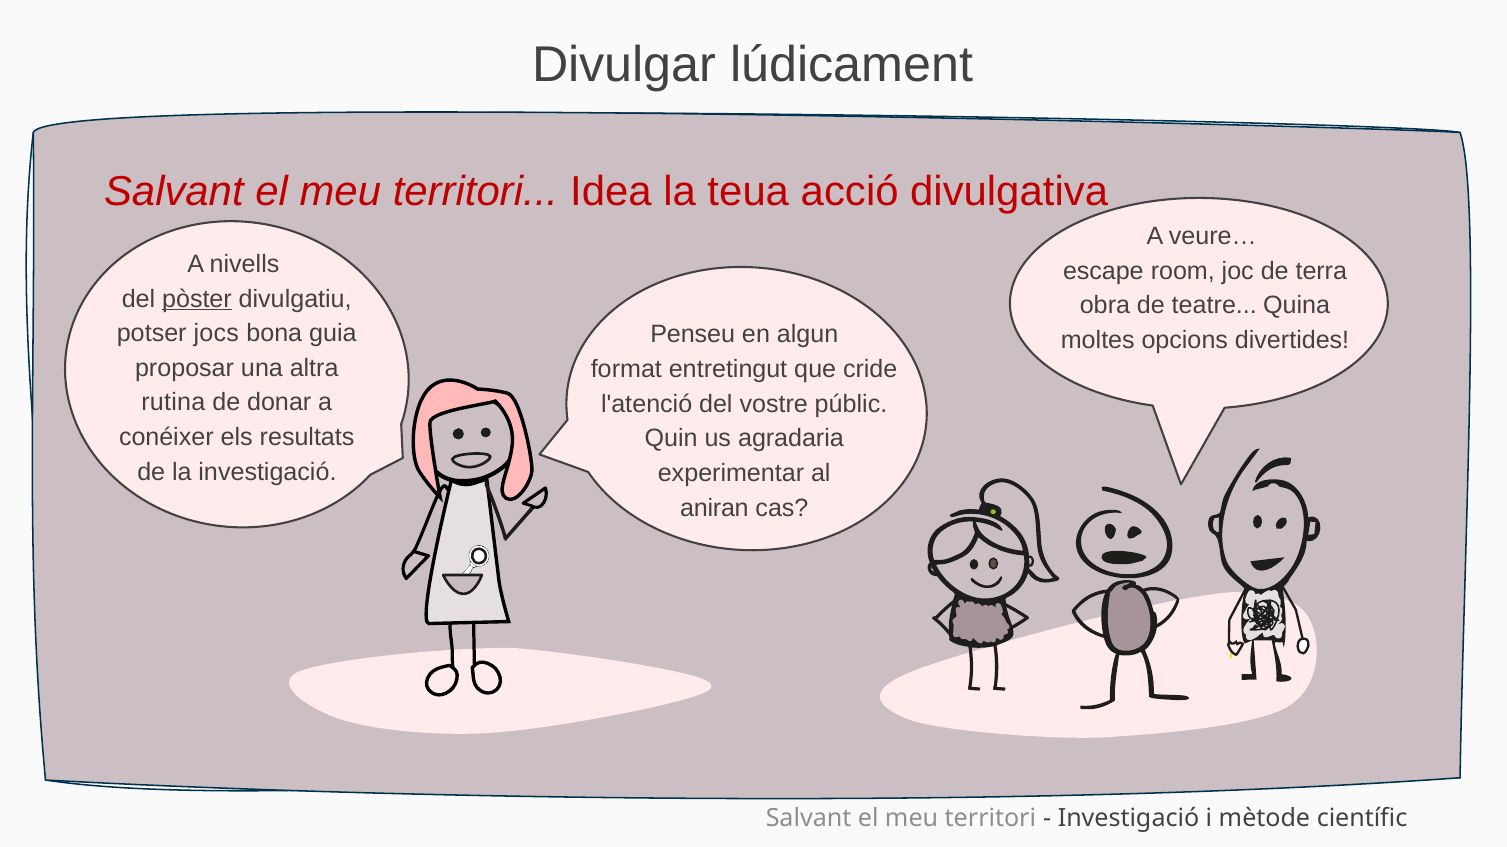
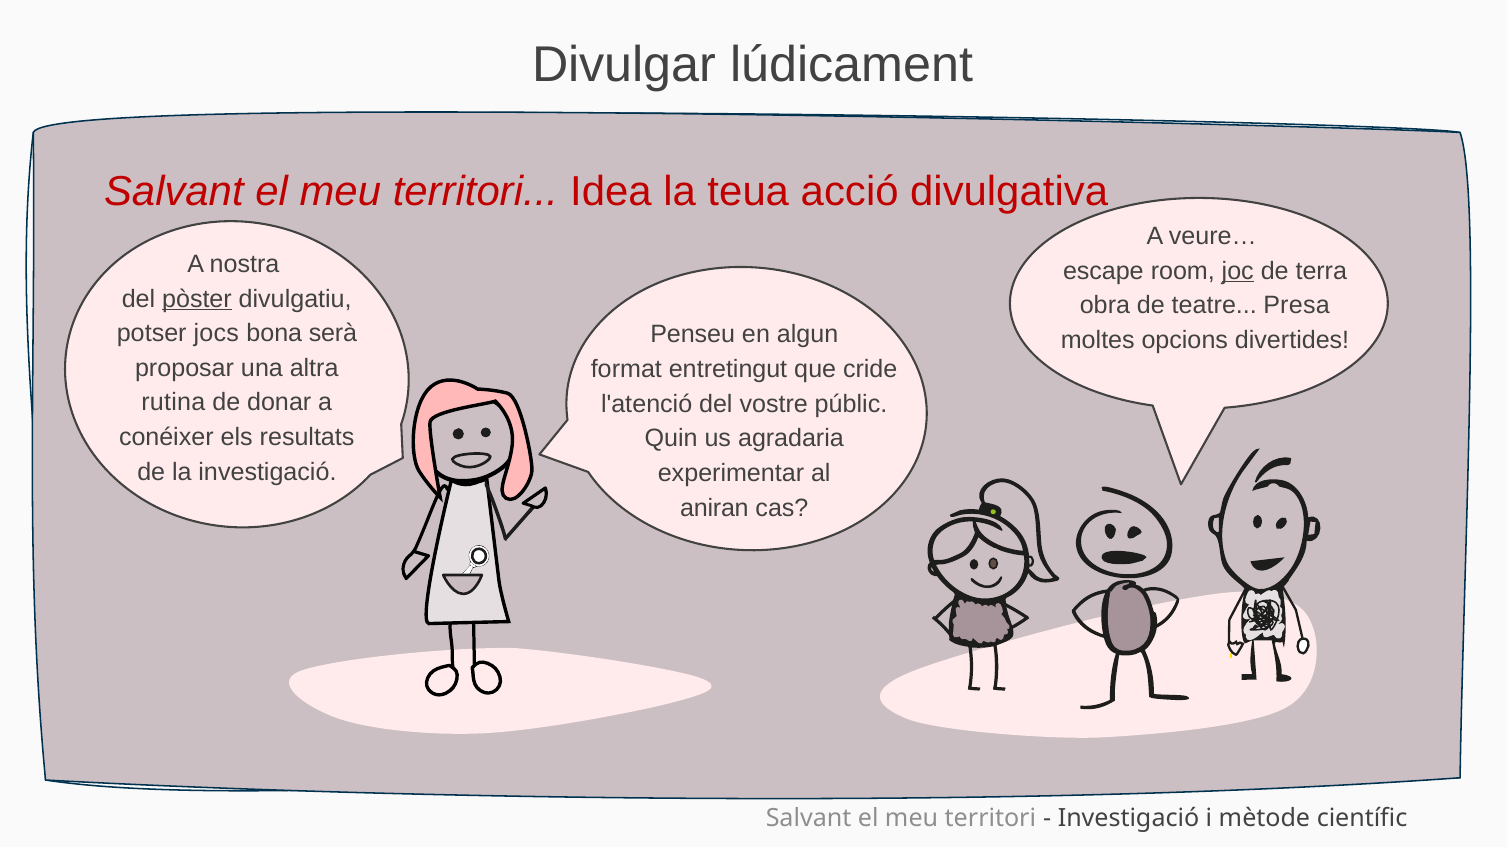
nivells: nivells -> nostra (245, 264)
joc underline: none -> present (1238, 271)
Quina: Quina -> Presa (1297, 306)
guia: guia -> serà (333, 334)
